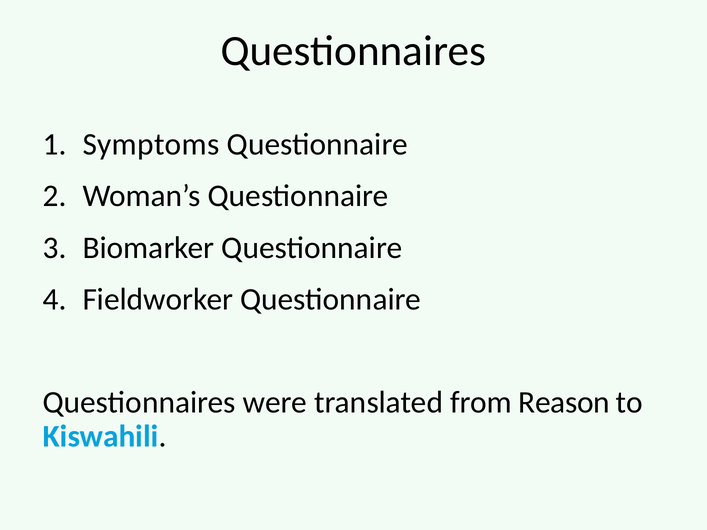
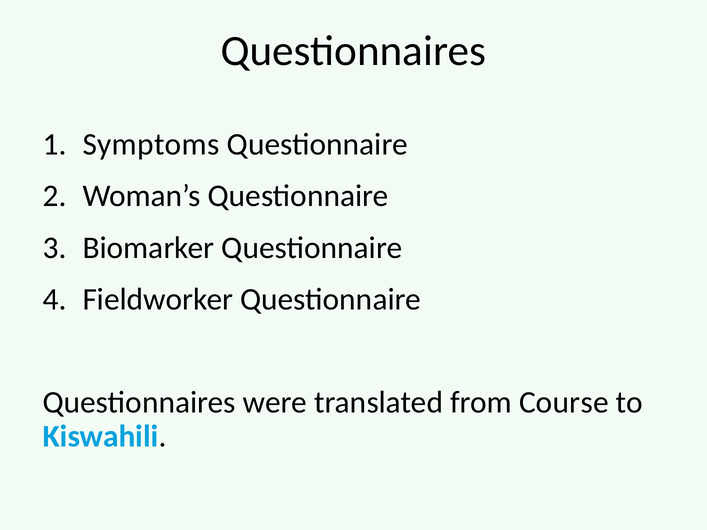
Reason: Reason -> Course (564, 403)
